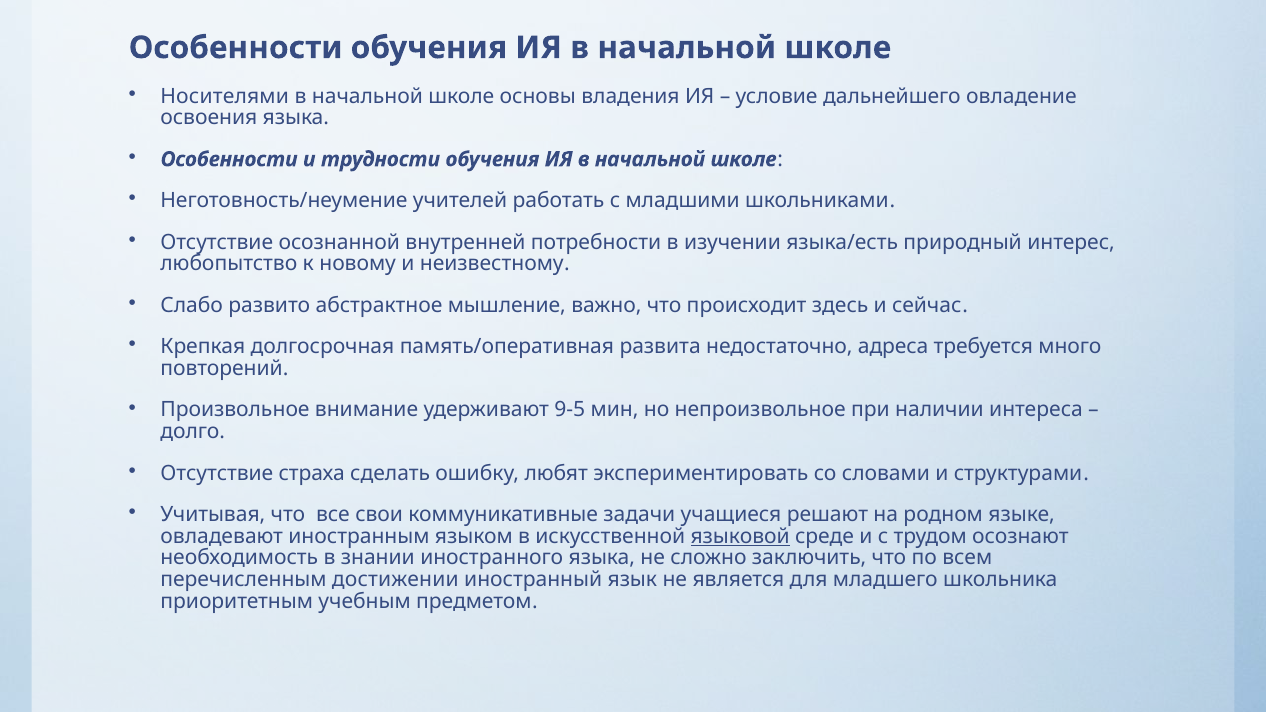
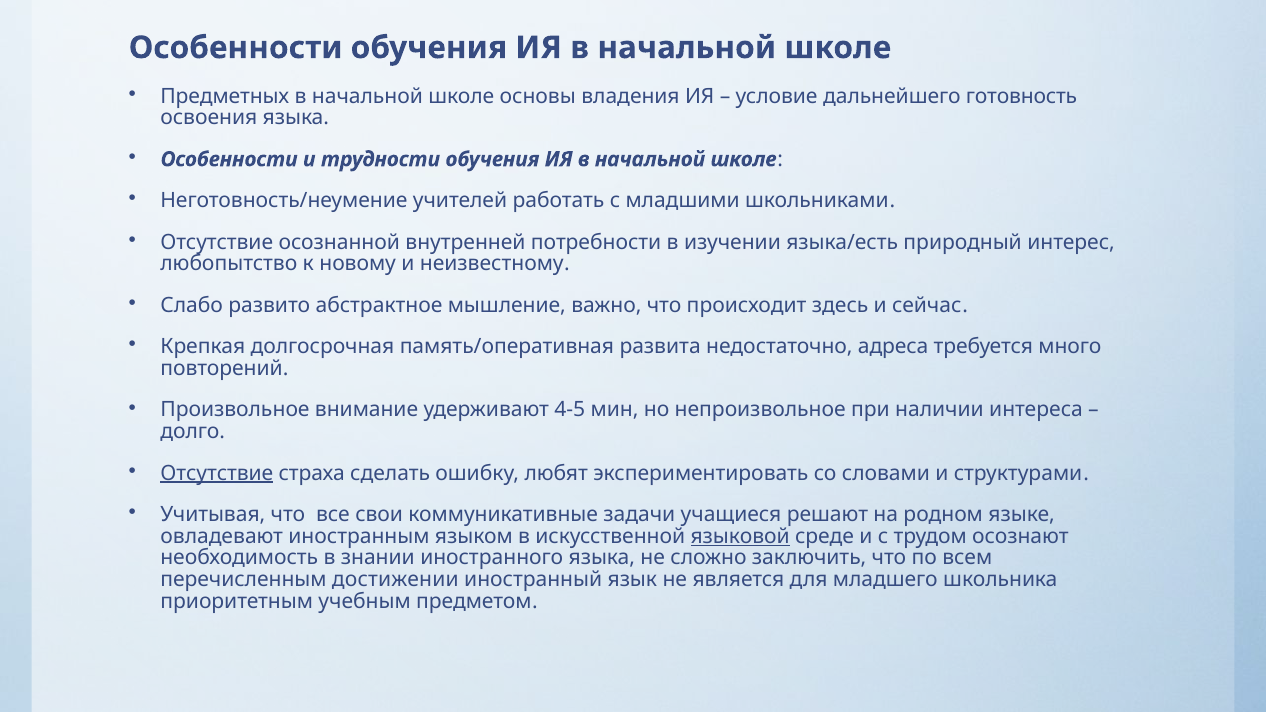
Носителями: Носителями -> Предметных (225, 96)
овладение: овладение -> готовность (1022, 96)
9-5: 9-5 -> 4-5 (570, 410)
Отсутствие underline: none -> present (217, 473)
